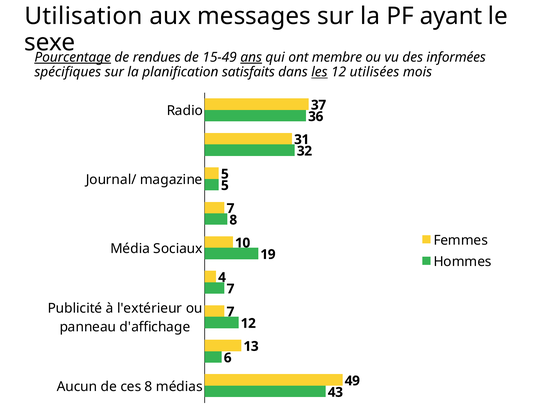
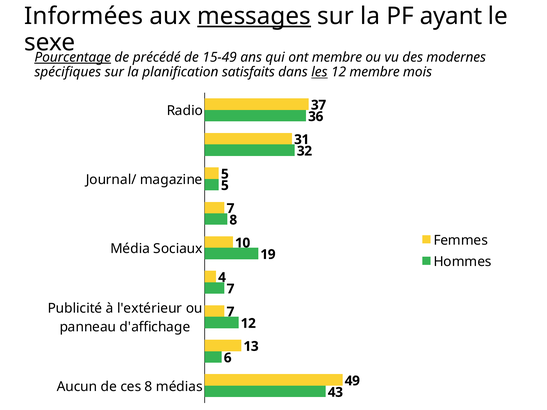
Utilisation: Utilisation -> Informées (84, 16)
messages underline: none -> present (254, 16)
rendues: rendues -> précédé (157, 57)
ans underline: present -> none (251, 57)
informées: informées -> modernes (456, 57)
12 utilisées: utilisées -> membre (375, 72)
